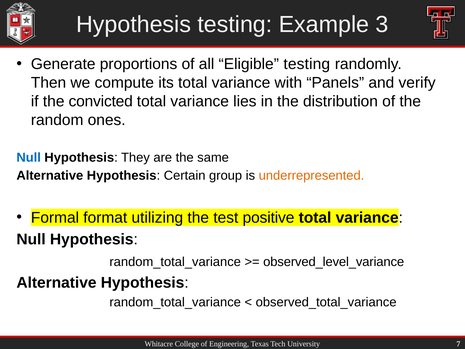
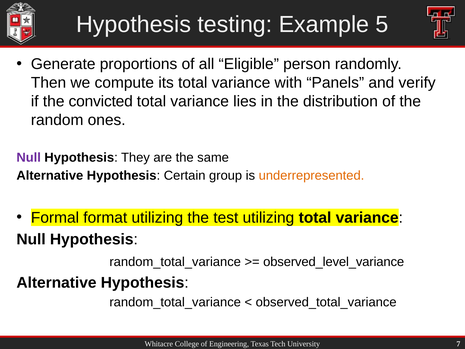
3: 3 -> 5 (382, 24)
Eligible testing: testing -> person (307, 64)
Null colour: blue -> purple (29, 157)
test positive: positive -> utilizing (268, 217)
